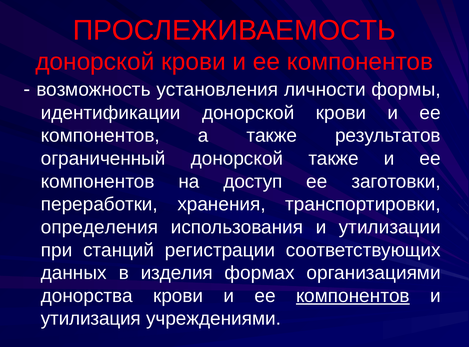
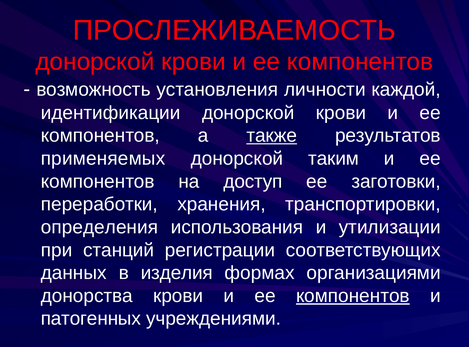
формы: формы -> каждой (406, 90)
также underline: none -> present (272, 136)
ограниченный: ограниченный -> применяемых (103, 158)
донорской также: также -> таким (334, 158)
утилизация: утилизация -> патогенных (91, 318)
